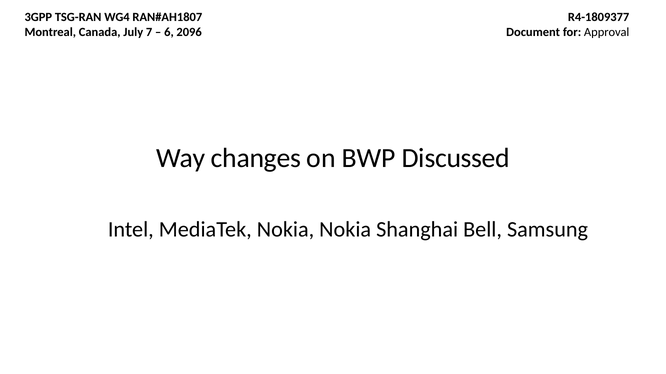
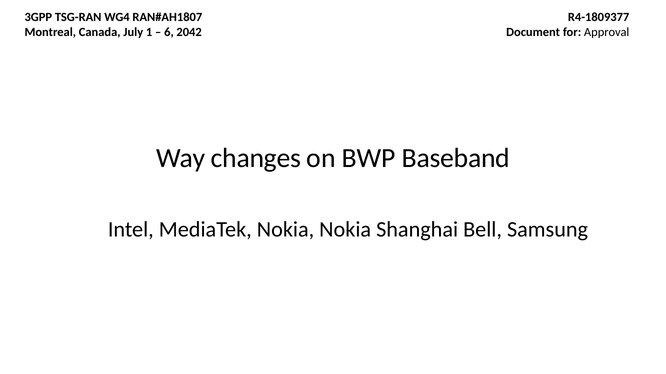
7: 7 -> 1 (149, 32)
2096: 2096 -> 2042 (189, 32)
Discussed: Discussed -> Baseband (456, 158)
